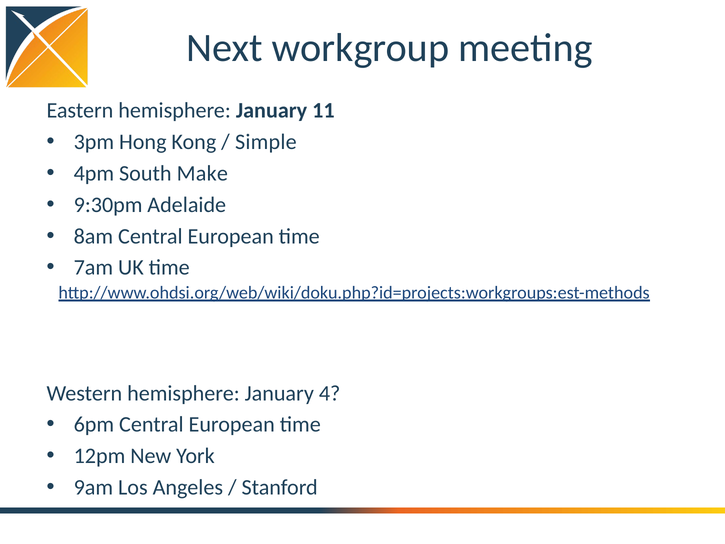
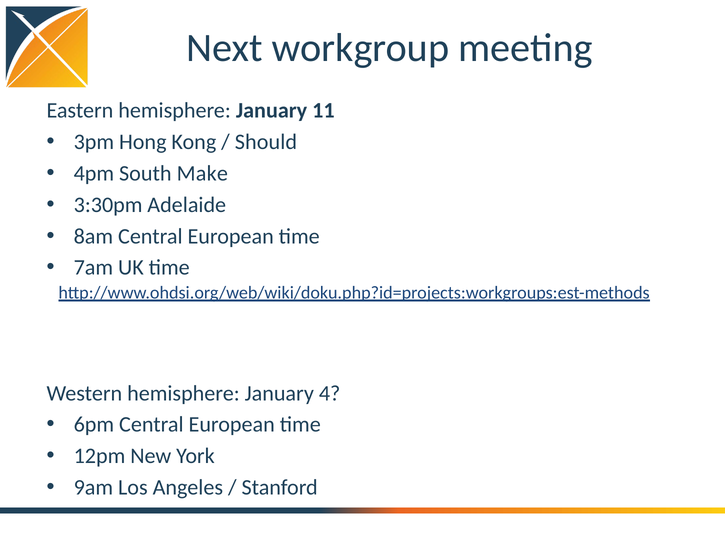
Simple: Simple -> Should (266, 142)
9:30pm: 9:30pm -> 3:30pm (108, 205)
